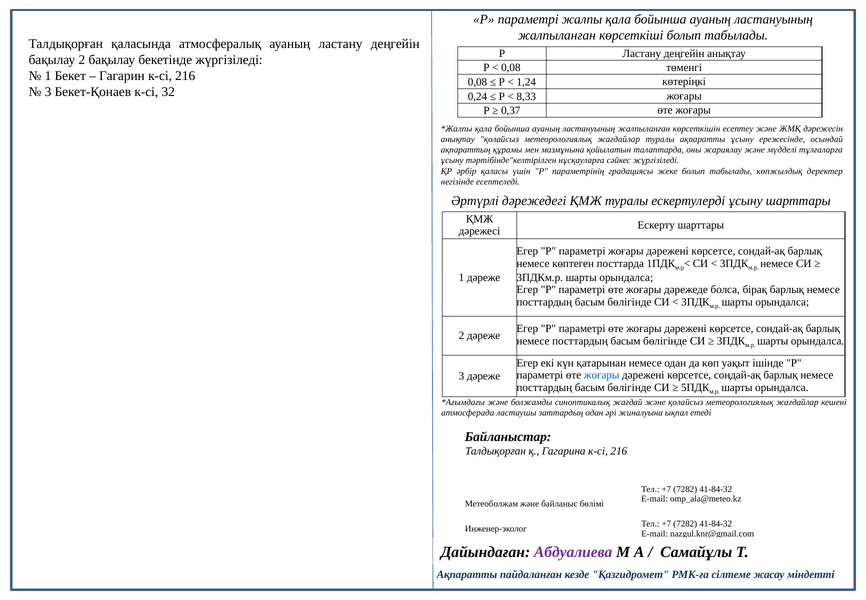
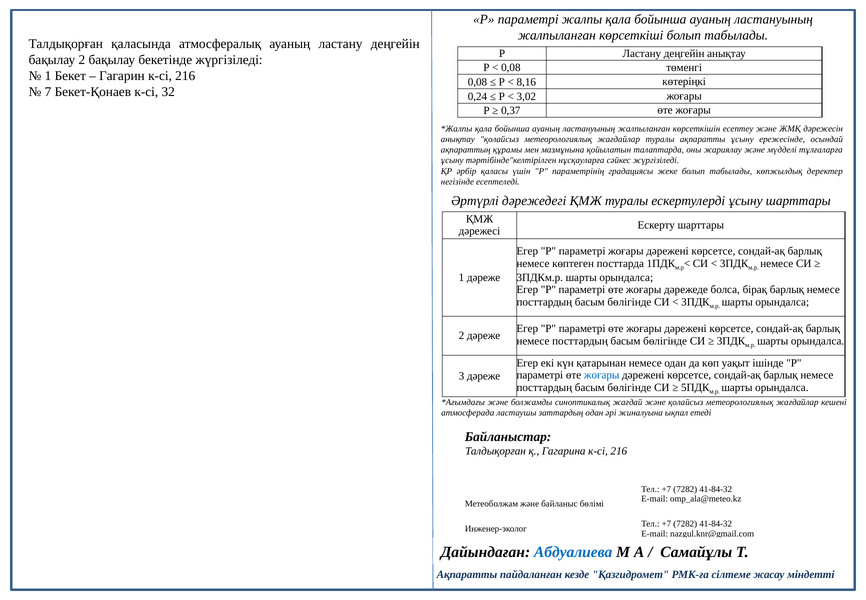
1,24: 1,24 -> 8,16 (526, 82)
3: 3 -> 7 (48, 92)
8,33: 8,33 -> 3,02 (526, 96)
Абдуалиева colour: purple -> blue (573, 551)
